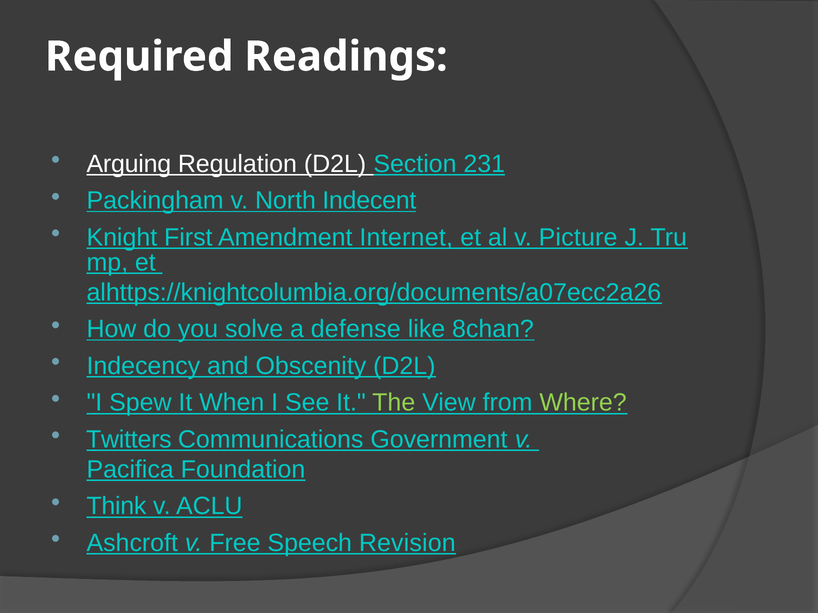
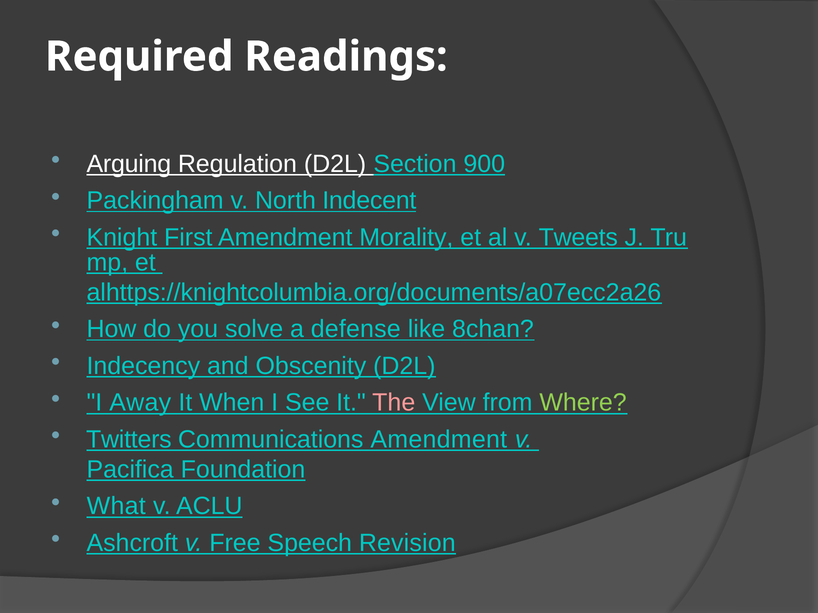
231: 231 -> 900 (484, 164)
Internet: Internet -> Morality (406, 238)
Picture: Picture -> Tweets (578, 238)
Spew: Spew -> Away (140, 403)
The colour: light green -> pink (394, 403)
Communications Government: Government -> Amendment (439, 440)
Think: Think -> What (116, 507)
